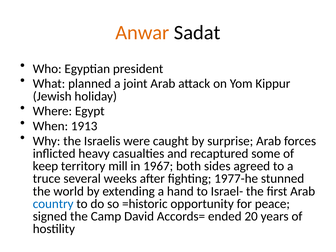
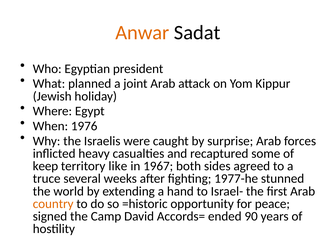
1913: 1913 -> 1976 (84, 126)
mill: mill -> like (118, 166)
country colour: blue -> orange (53, 204)
20: 20 -> 90 (251, 216)
